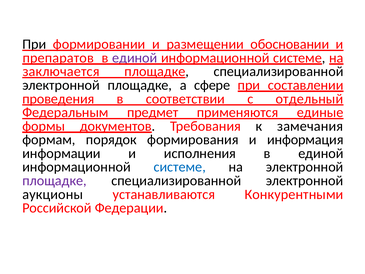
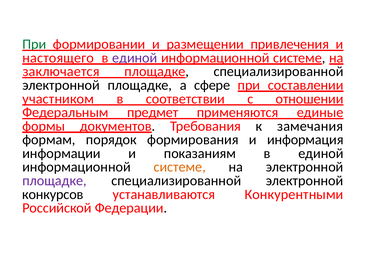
При colour: black -> green (34, 44)
обосновании: обосновании -> привлечения (290, 44)
препаратов: препаратов -> настоящего (58, 58)
проведения: проведения -> участником (58, 99)
отдельный: отдельный -> отношении (310, 99)
исполнения: исполнения -> показаниям (200, 153)
системе colour: blue -> orange (180, 167)
аукционы: аукционы -> конкурсов (53, 194)
